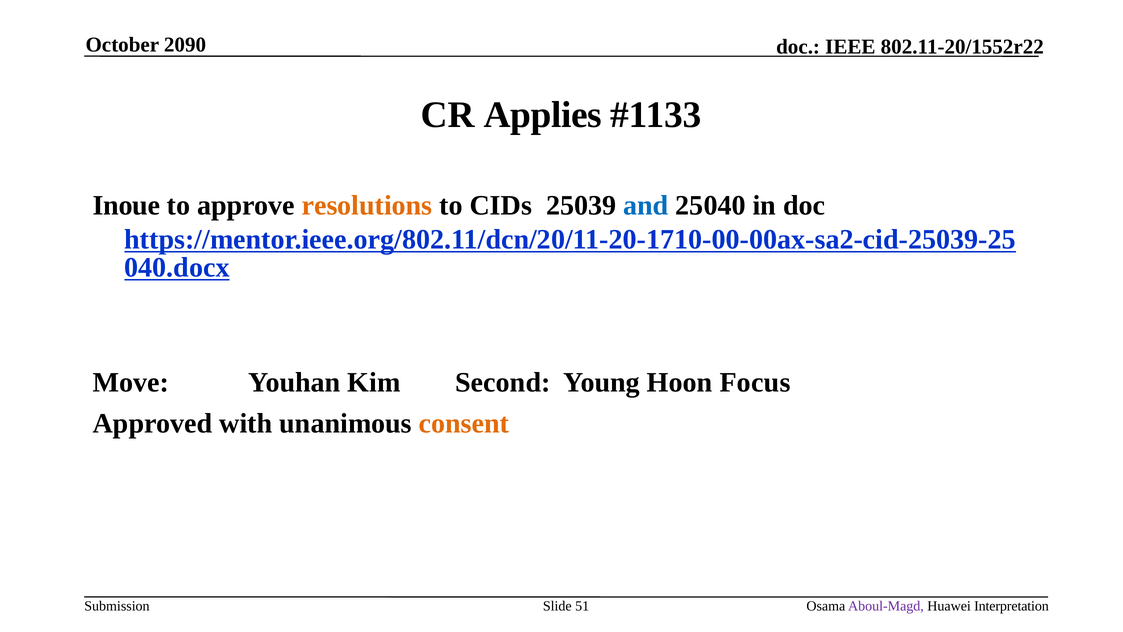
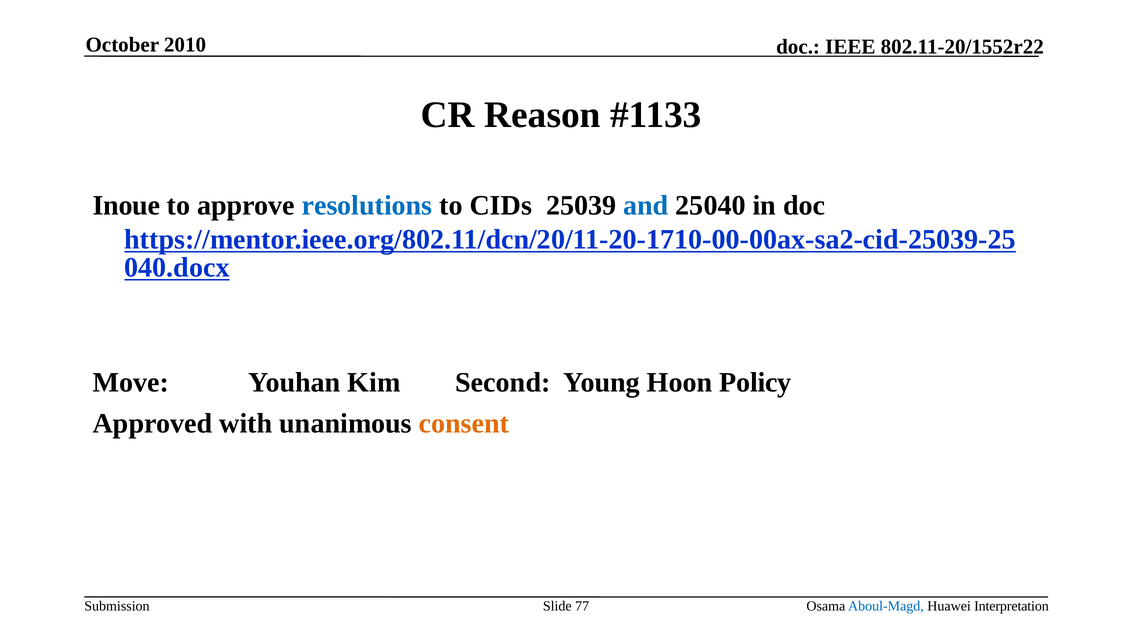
2090: 2090 -> 2010 (185, 45)
Applies: Applies -> Reason (542, 115)
resolutions colour: orange -> blue (367, 206)
Focus: Focus -> Policy (755, 382)
51: 51 -> 77 (582, 606)
Aboul-Magd colour: purple -> blue (886, 606)
